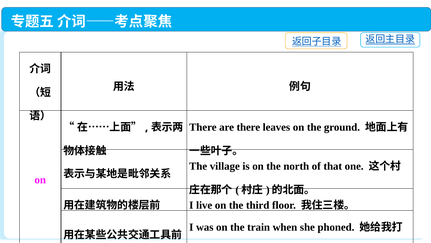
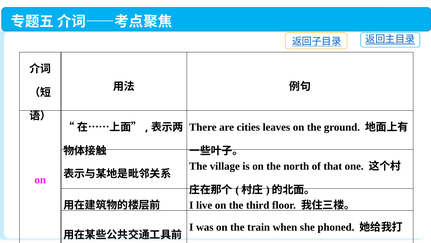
are there: there -> cities (248, 127)
